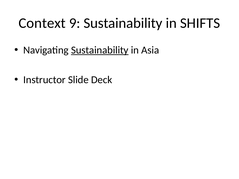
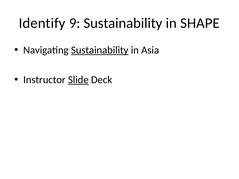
Context: Context -> Identify (42, 23)
SHIFTS: SHIFTS -> SHAPE (200, 23)
Slide underline: none -> present (78, 80)
